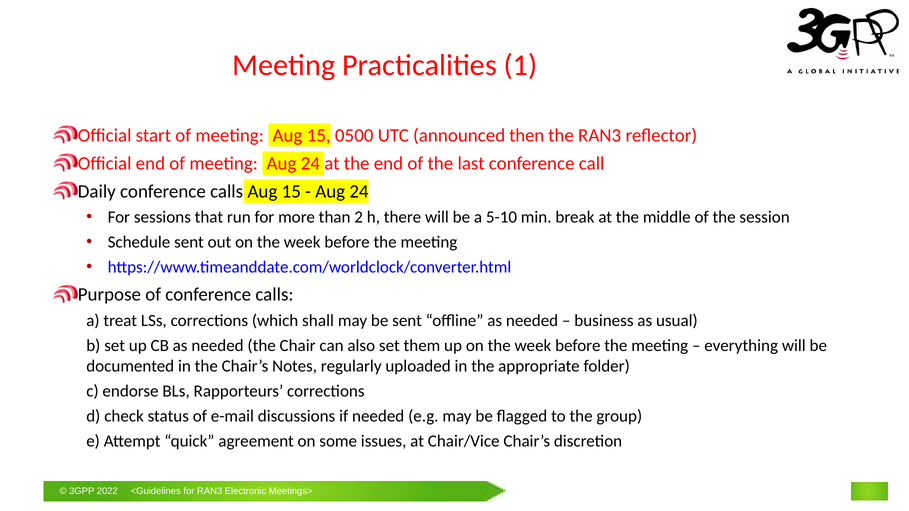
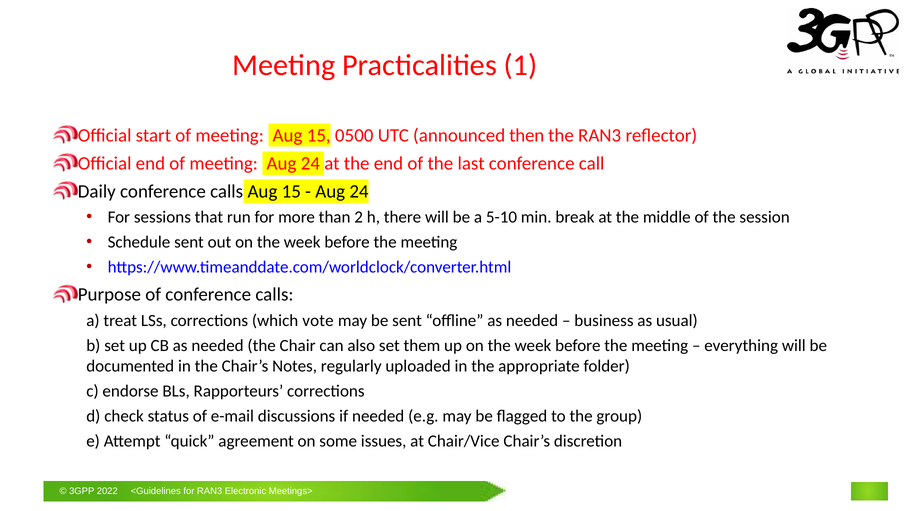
shall: shall -> vote (318, 321)
